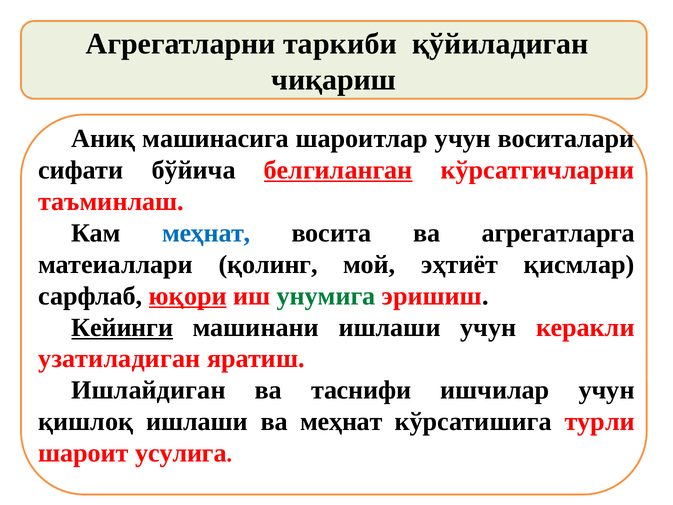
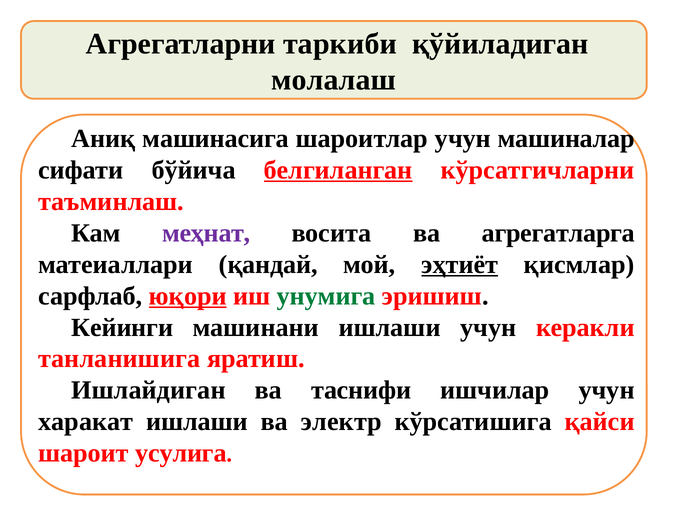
чиқариш: чиқариш -> молалаш (334, 80)
воситалари: воситалари -> машиналар (566, 139)
меҳнат colour: blue -> purple (206, 233)
қолинг: қолинг -> қандай (268, 264)
эҳтиёт underline: none -> present (460, 264)
Кейинги underline: present -> none (122, 327)
узатиладиган: узатиладиган -> танланишига (119, 359)
қишлоқ: қишлоқ -> харакат (86, 421)
ва меҳнат: меҳнат -> электр (341, 421)
турли: турли -> қайси (600, 421)
